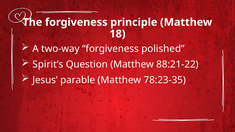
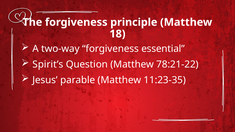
polished: polished -> essential (163, 49)
88:21-22: 88:21-22 -> 78:21-22 (177, 64)
78:23-35: 78:23-35 -> 11:23-35 (165, 80)
